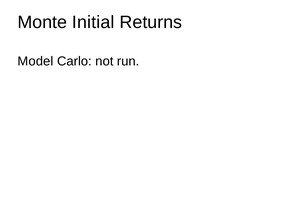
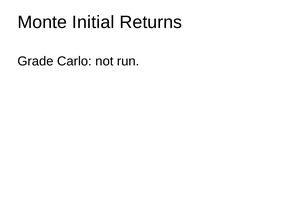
Model: Model -> Grade (36, 61)
